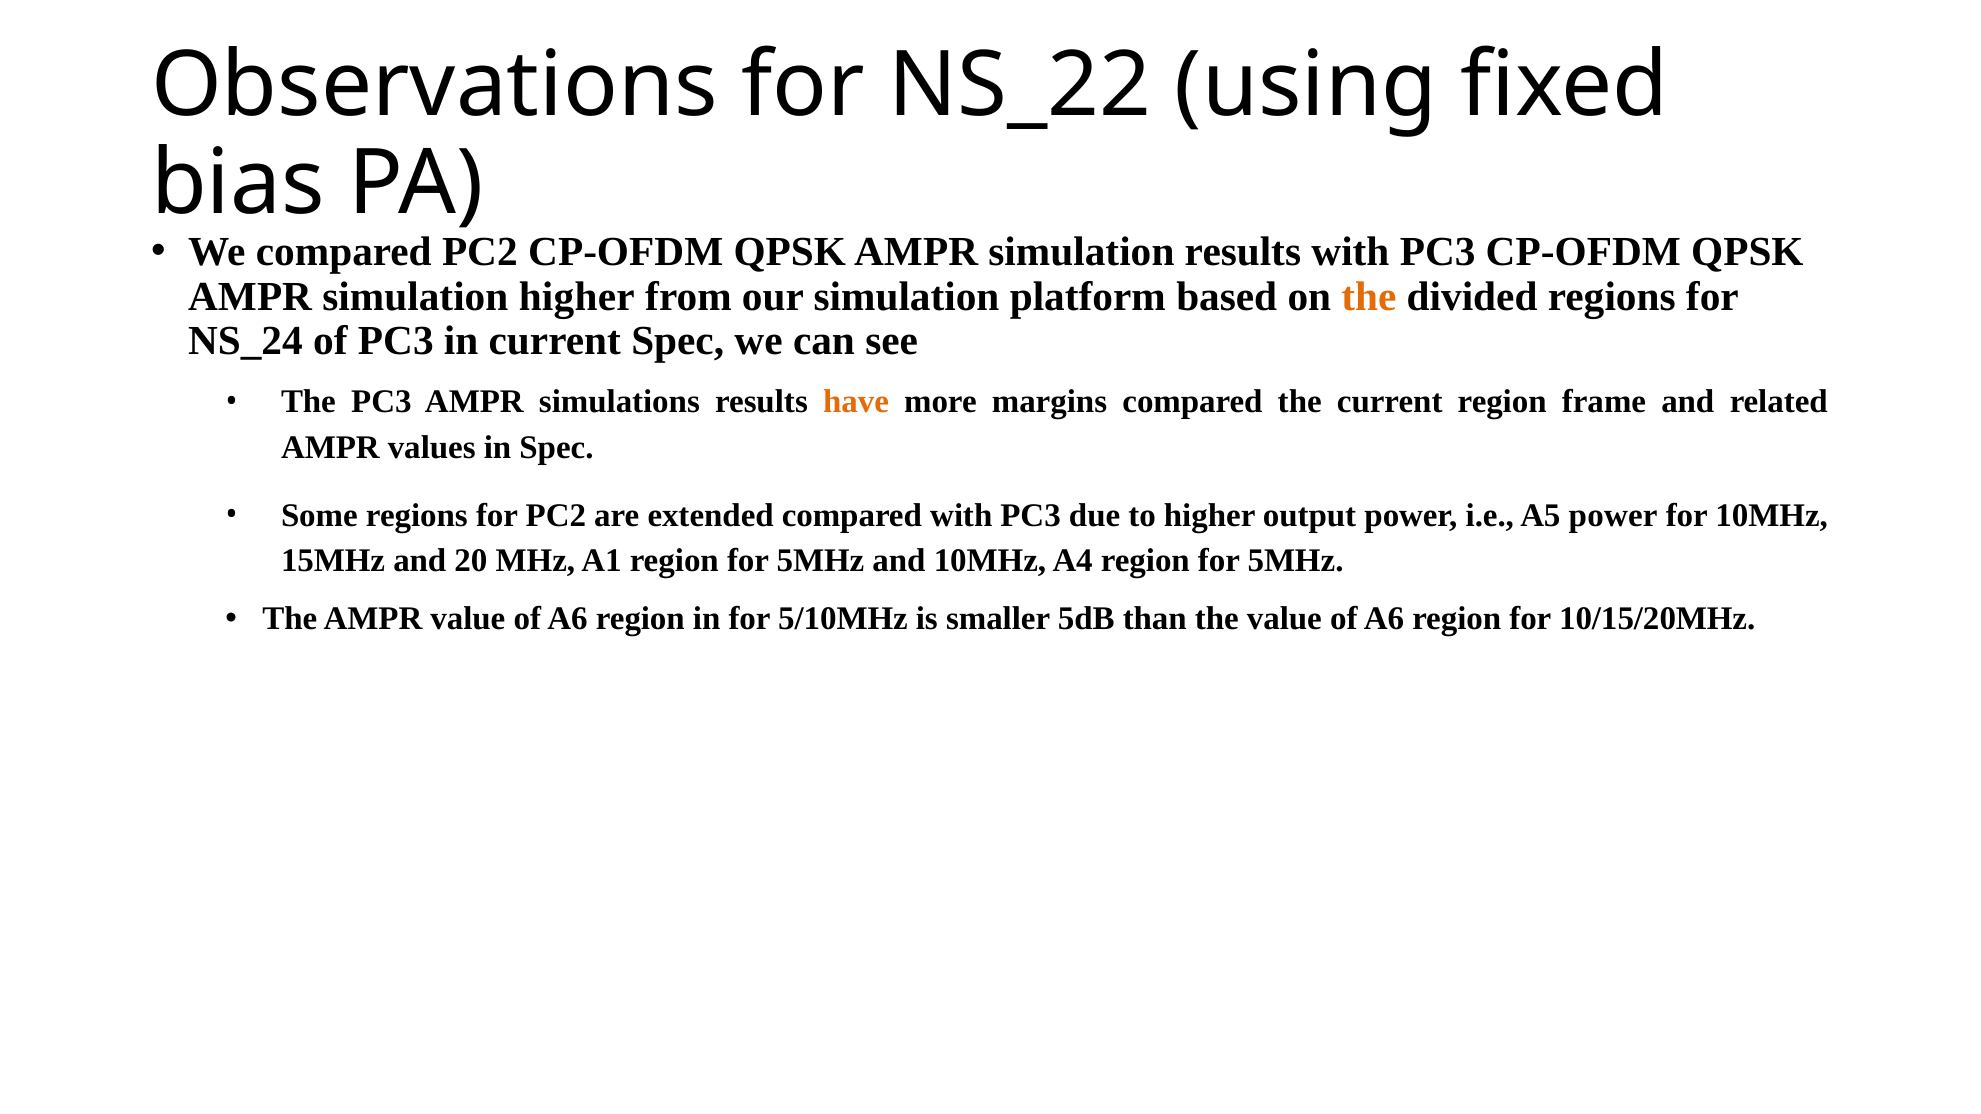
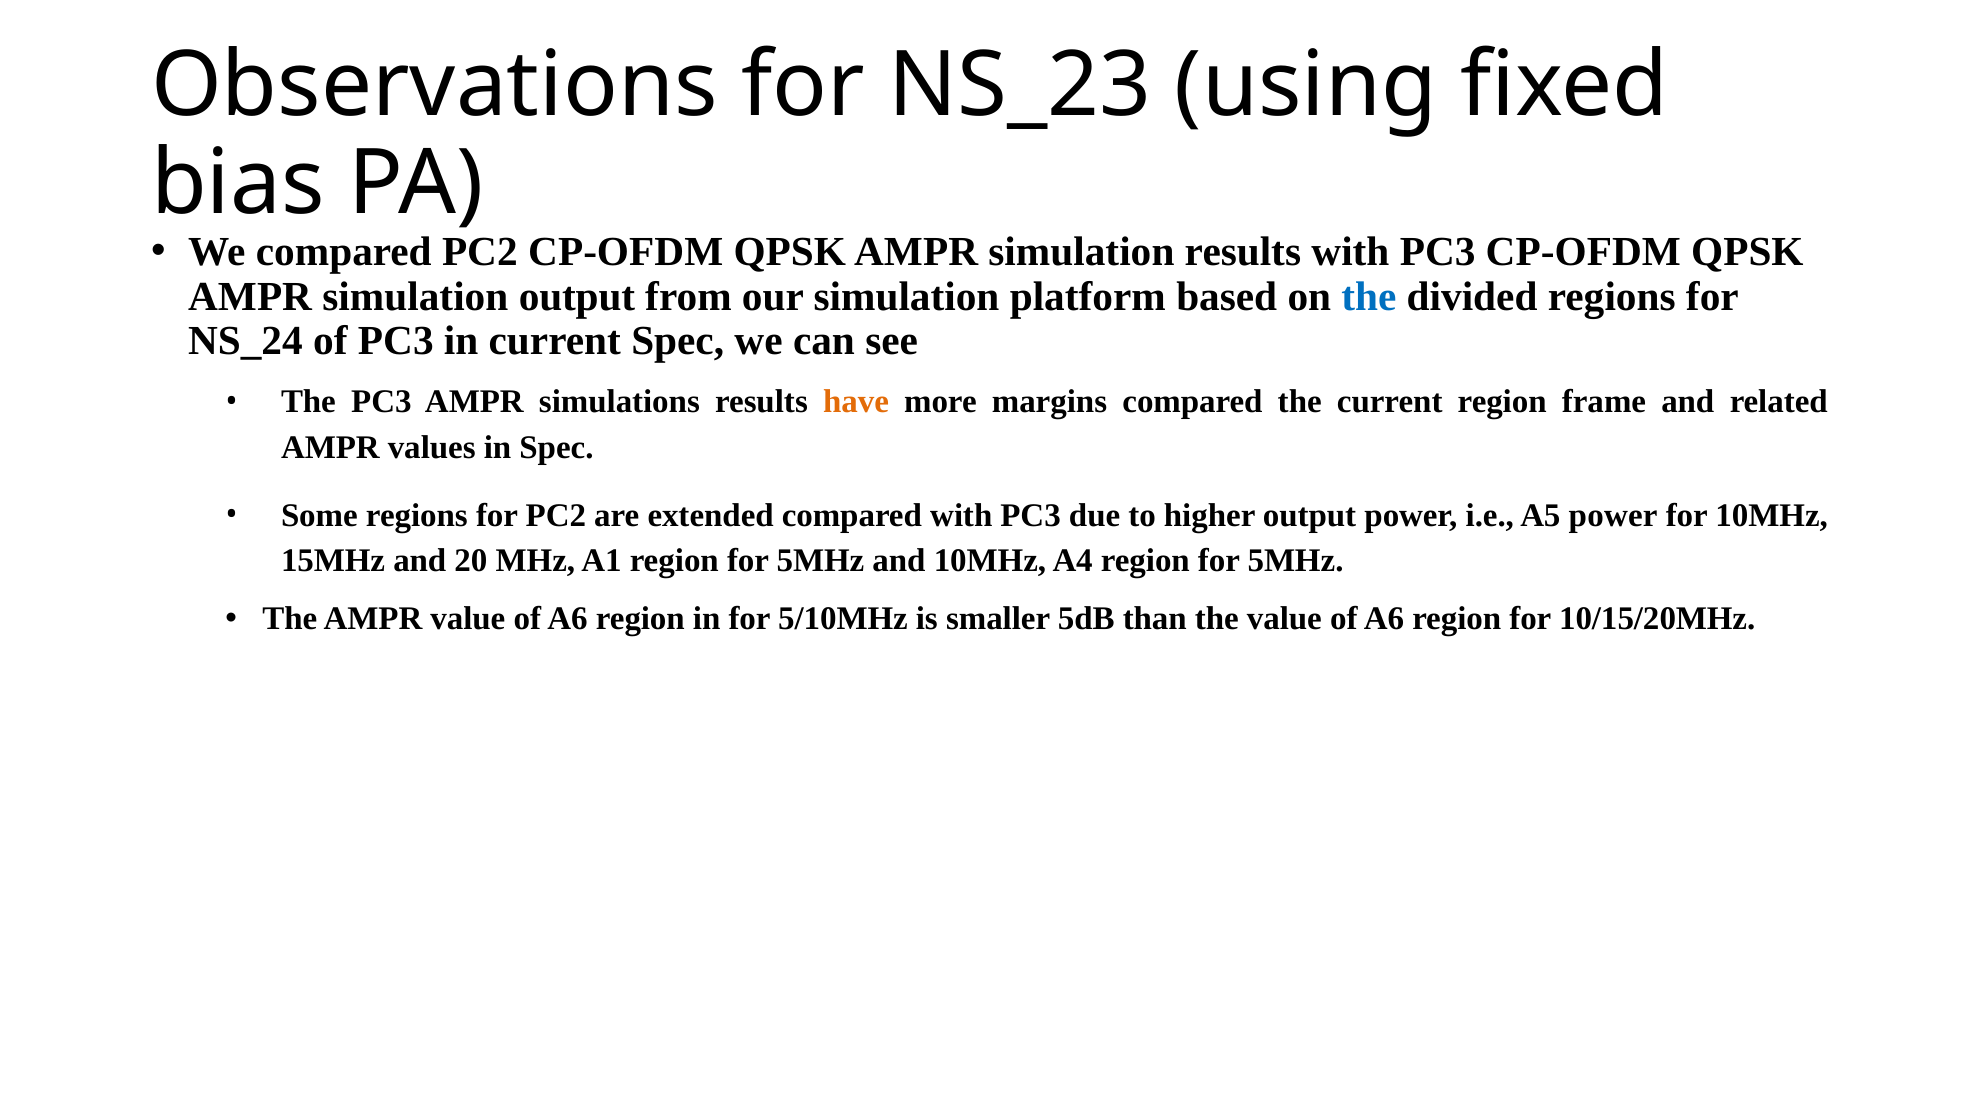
NS_22: NS_22 -> NS_23 (1020, 86)
simulation higher: higher -> output (577, 297)
the colour: orange -> blue (1369, 297)
